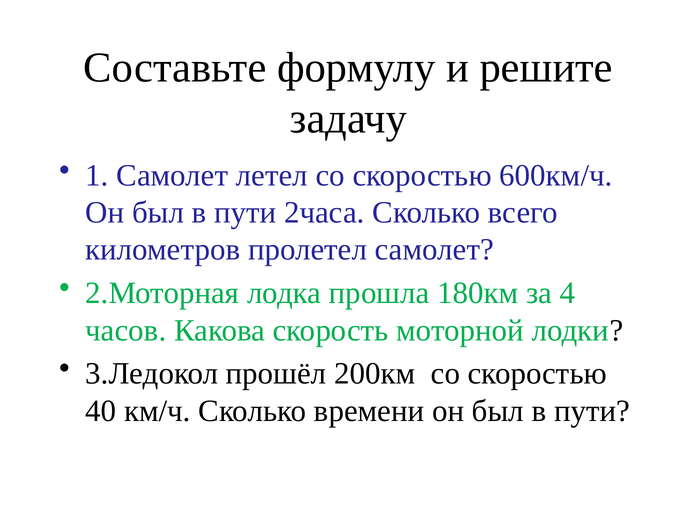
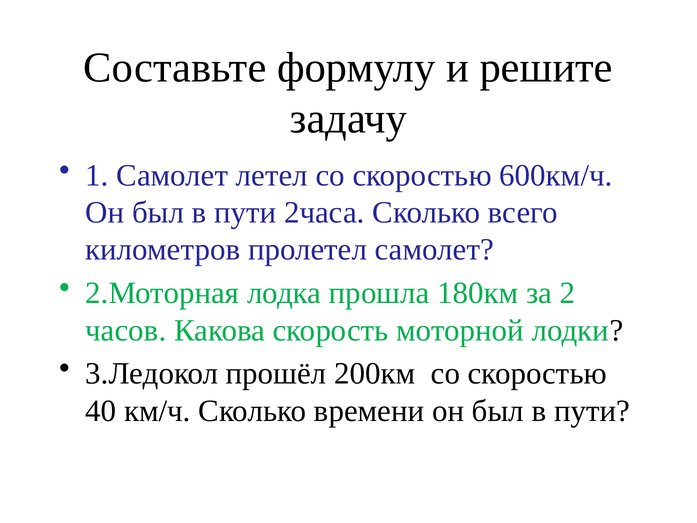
4: 4 -> 2 (568, 293)
